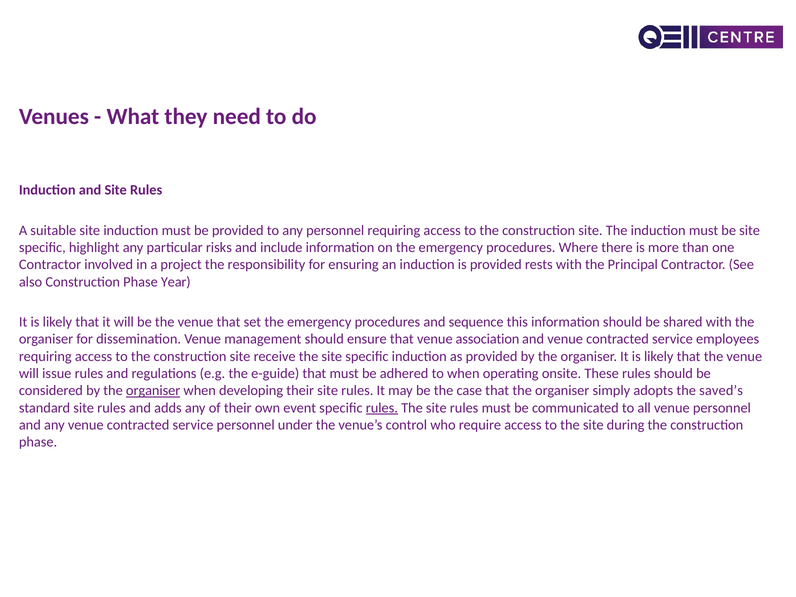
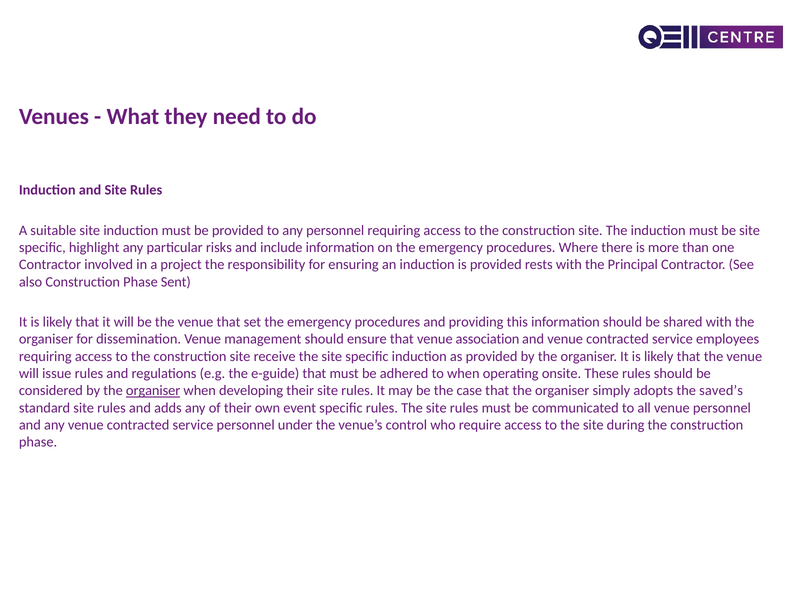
Year: Year -> Sent (176, 282)
sequence: sequence -> providing (476, 322)
rules underline: present -> none (382, 408)
